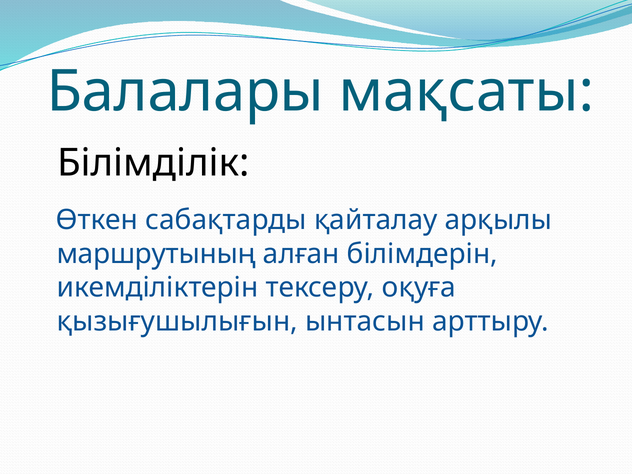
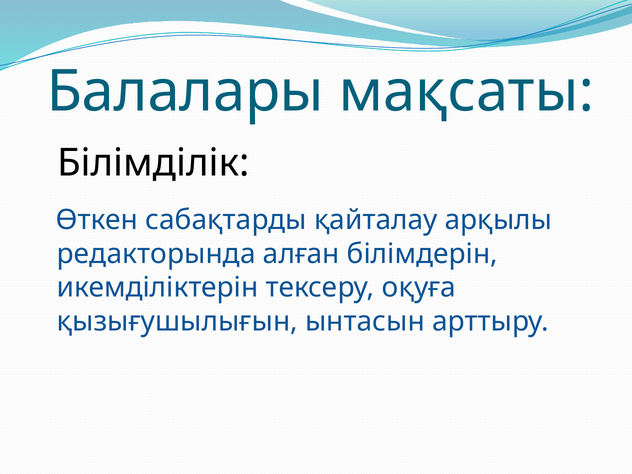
маршрутының: маршрутының -> редакторында (156, 254)
